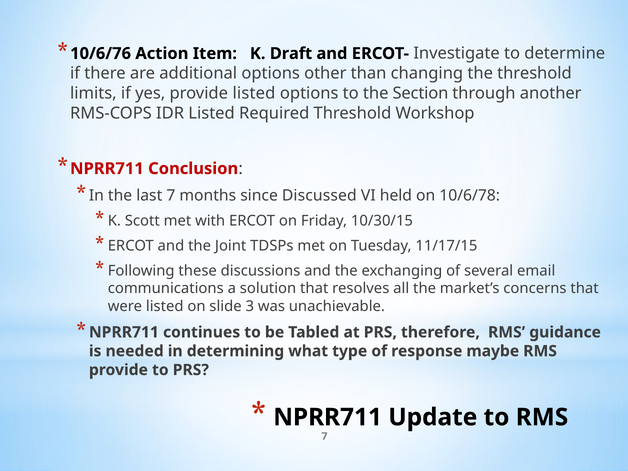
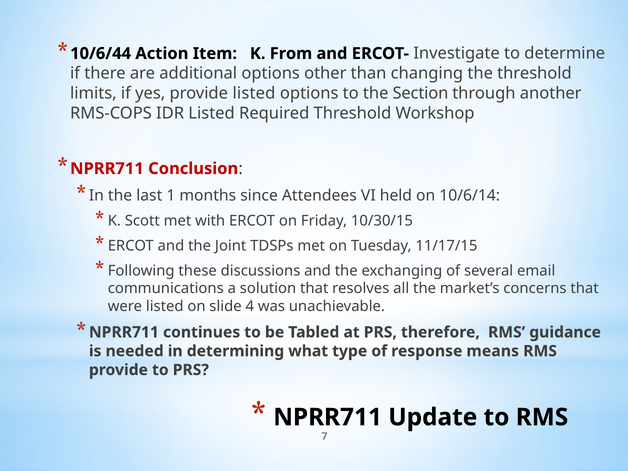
10/6/76: 10/6/76 -> 10/6/44 (101, 54)
Draft: Draft -> From (291, 54)
last 7: 7 -> 1 (171, 195)
Discussed: Discussed -> Attendees (319, 195)
10/6/78: 10/6/78 -> 10/6/14 (470, 195)
3: 3 -> 4 (250, 306)
maybe: maybe -> means (493, 351)
